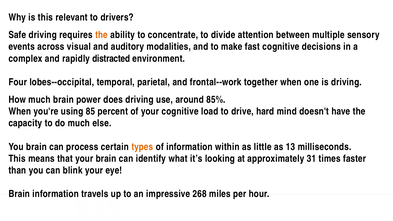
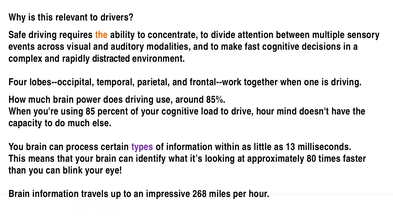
drive hard: hard -> hour (265, 111)
types colour: orange -> purple (142, 147)
31: 31 -> 80 (311, 159)
